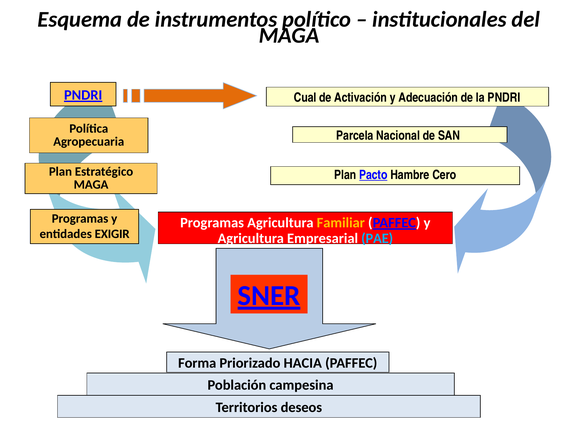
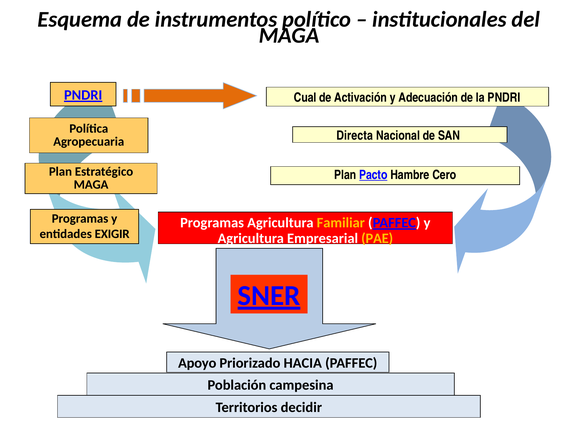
Parcela: Parcela -> Directa (355, 136)
PAE colour: light blue -> yellow (377, 239)
Forma: Forma -> Apoyo (197, 363)
deseos: deseos -> decidir (301, 408)
